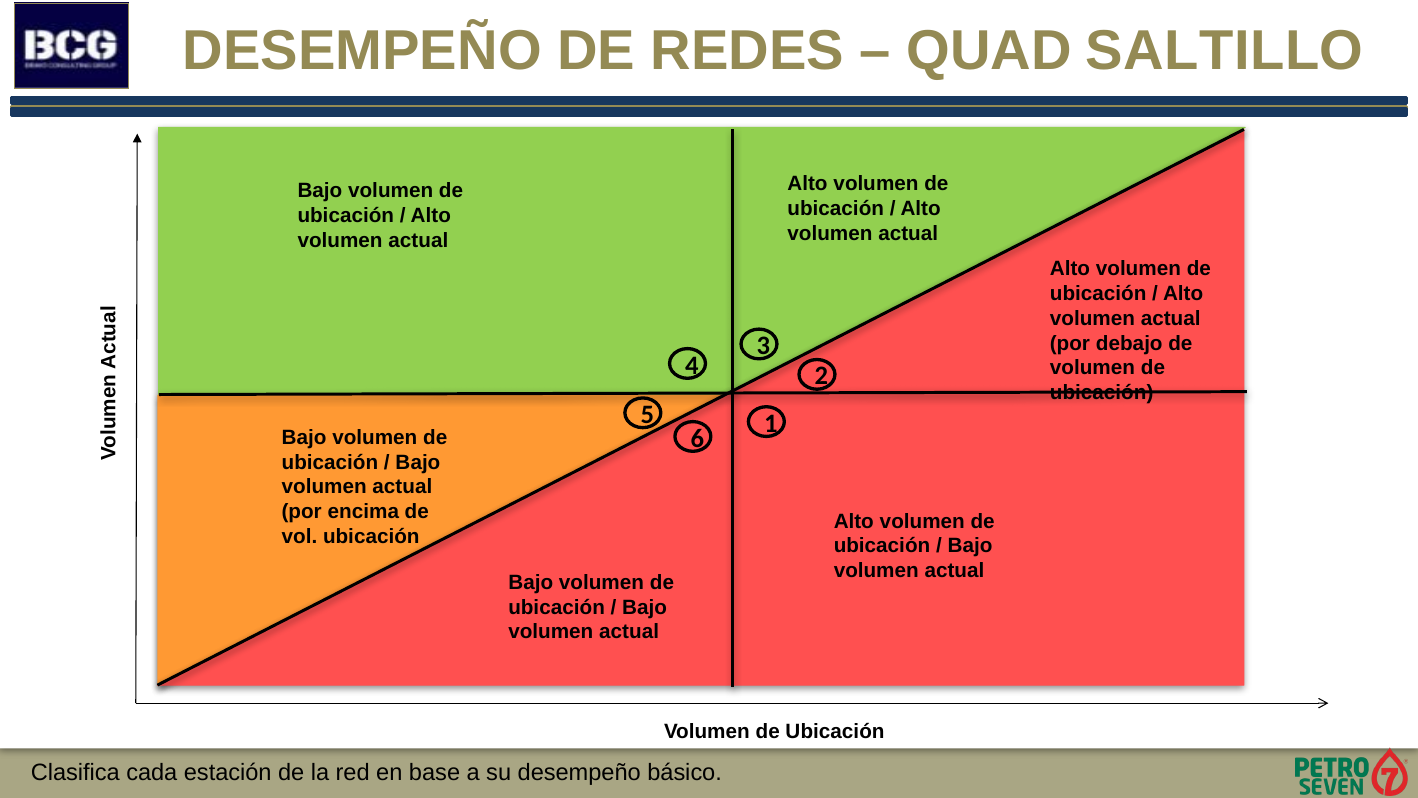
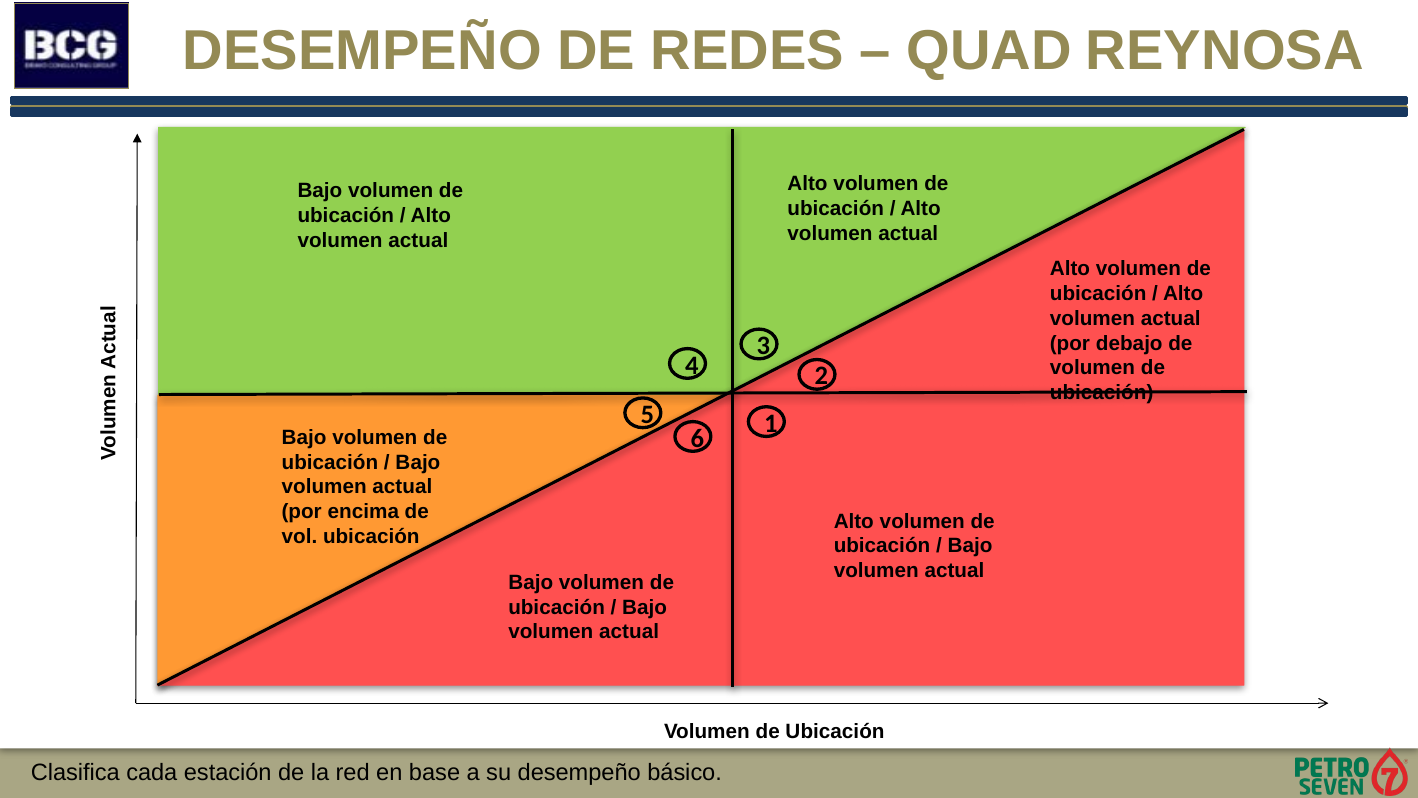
SALTILLO: SALTILLO -> REYNOSA (1225, 51)
